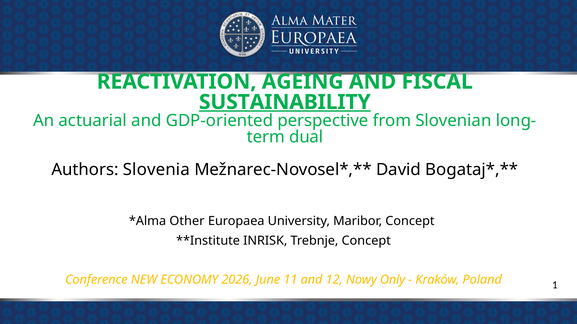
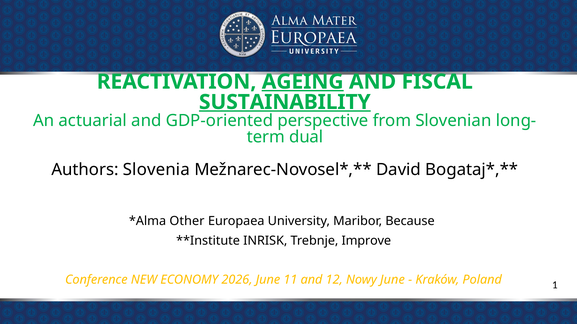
AGEING underline: none -> present (303, 82)
Maribor Concept: Concept -> Because (410, 221)
Trebnje Concept: Concept -> Improve (366, 241)
Nowy Only: Only -> June (392, 280)
